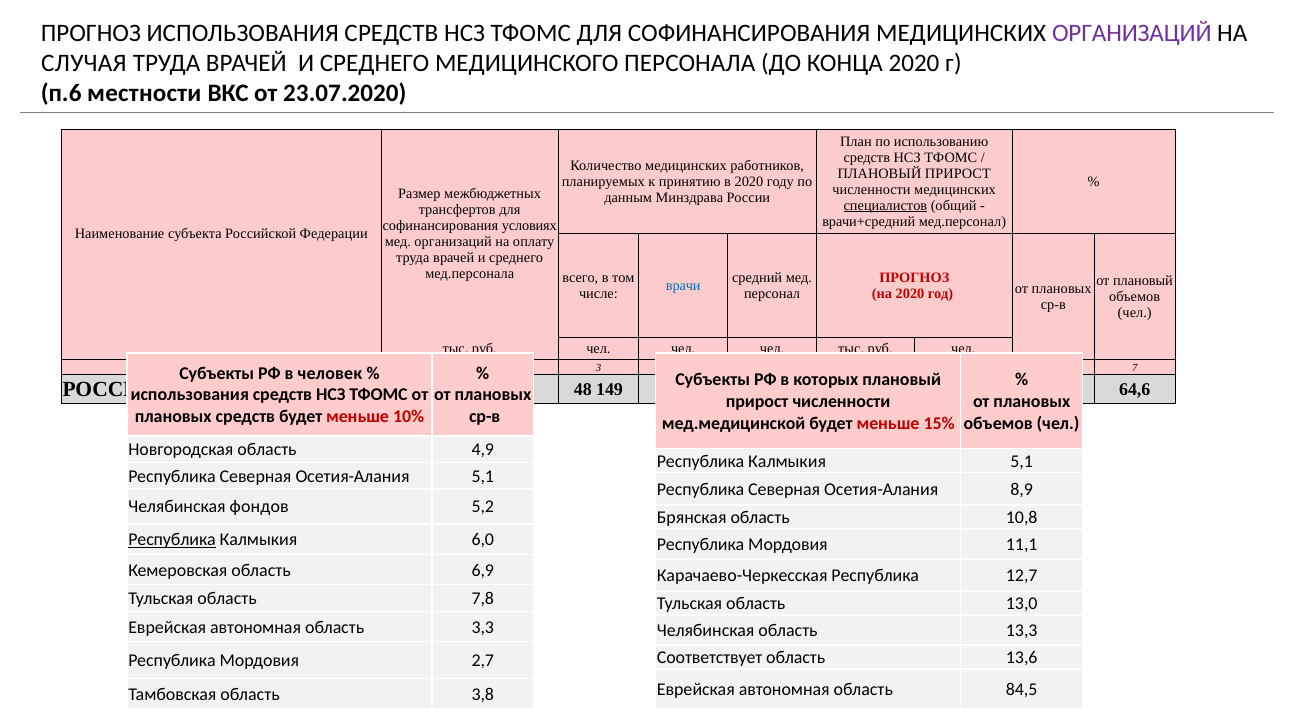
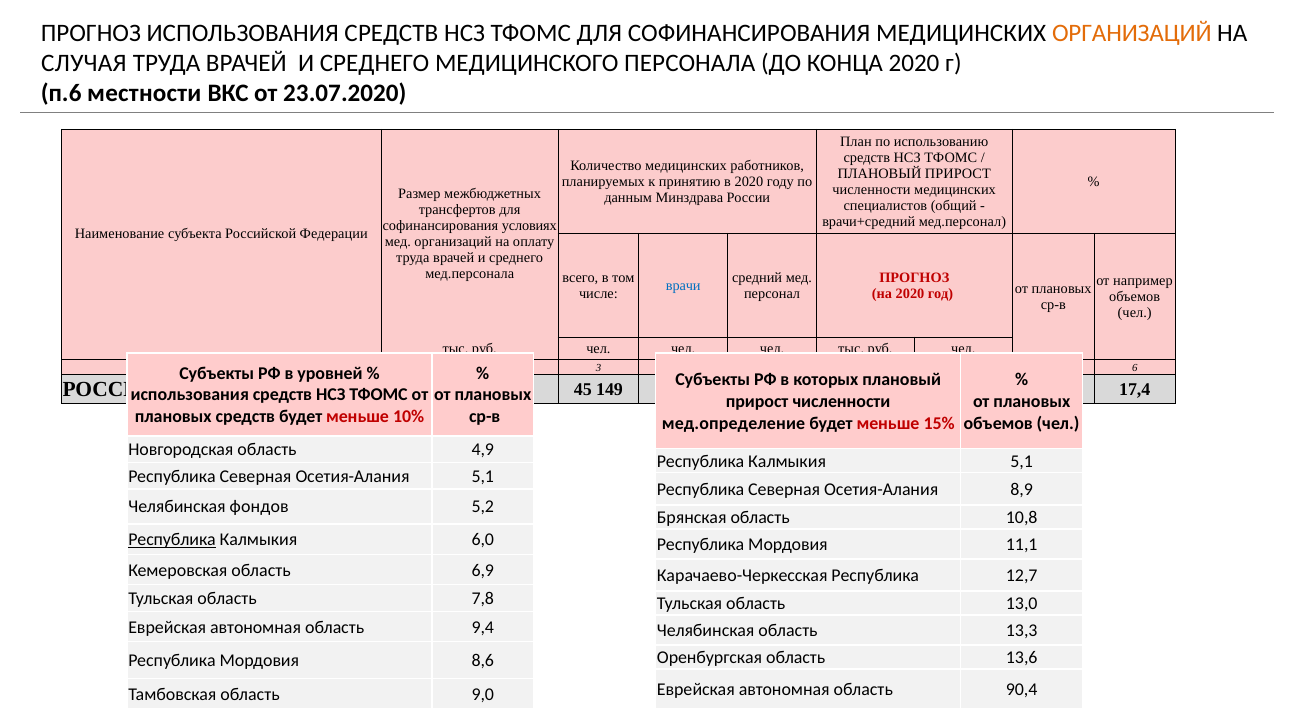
ОРГАНИЗАЦИЙ colour: purple -> orange (1132, 33)
специалистов underline: present -> none (885, 206)
от плановый: плановый -> например (1143, 281)
7: 7 -> 6 (1135, 368)
человек: человек -> уровней (330, 373)
48: 48 -> 45 (583, 390)
64,6: 64,6 -> 17,4 (1135, 390)
мед.медицинской: мед.медицинской -> мед.определение (734, 423)
3,3: 3,3 -> 9,4 (483, 627)
Соответствует: Соответствует -> Оренбургская (710, 658)
2,7: 2,7 -> 8,6 (483, 661)
84,5: 84,5 -> 90,4 (1022, 689)
3,8: 3,8 -> 9,0 (483, 694)
